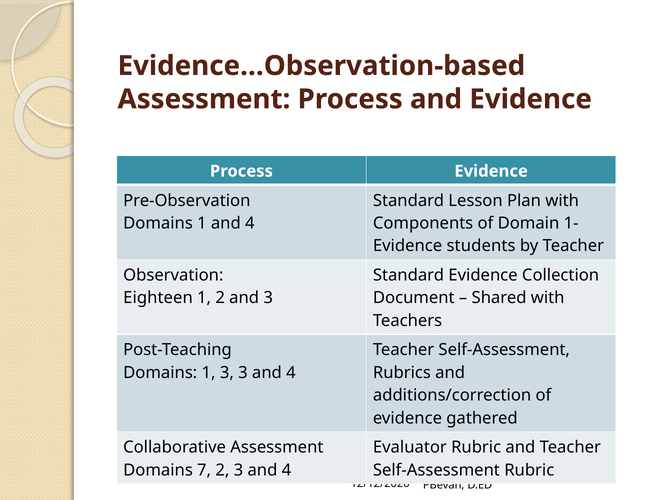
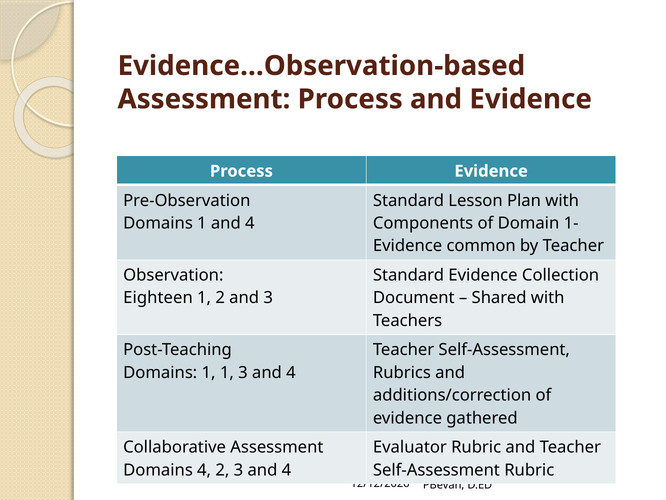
students: students -> common (481, 246)
1 3: 3 -> 1 (227, 372)
Domains 7: 7 -> 4 (204, 470)
